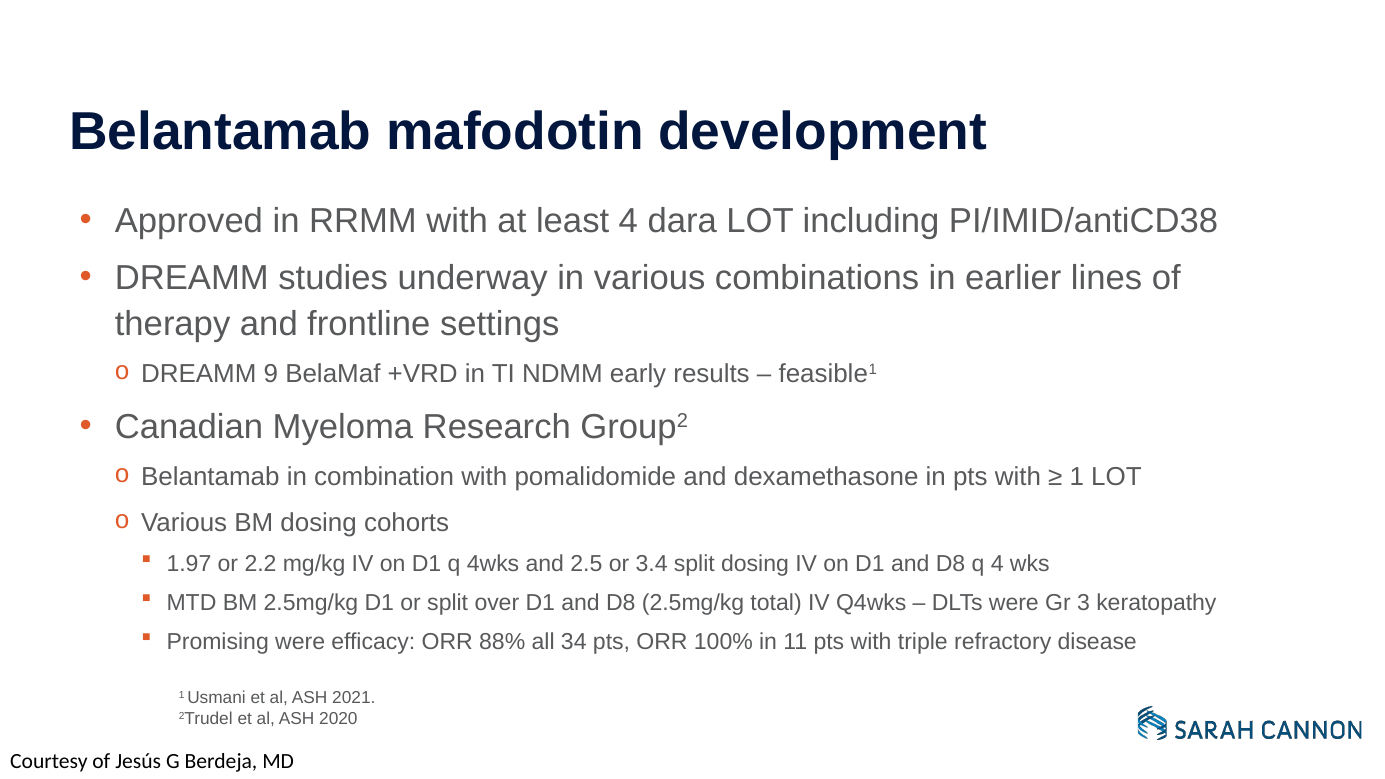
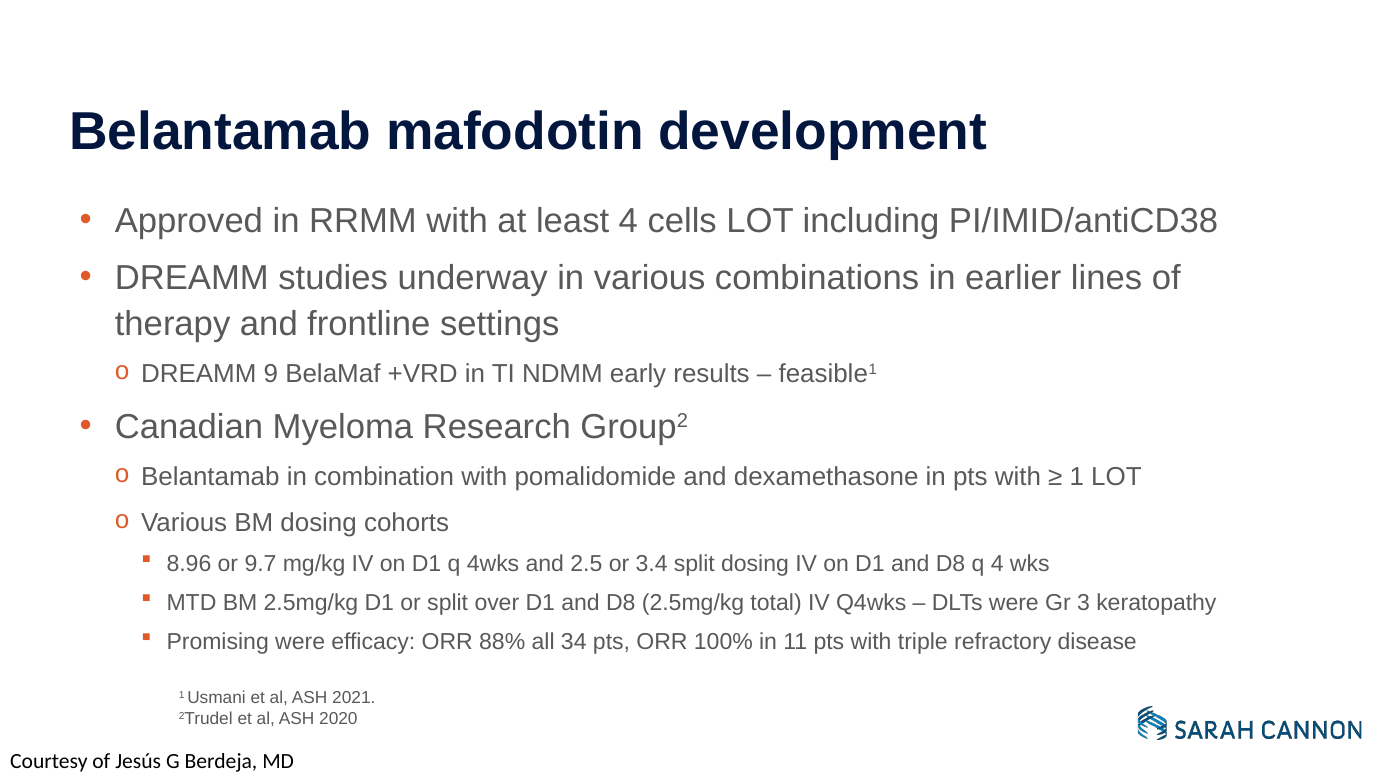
dara: dara -> cells (682, 221)
1.97: 1.97 -> 8.96 (189, 564)
2.2: 2.2 -> 9.7 (261, 564)
